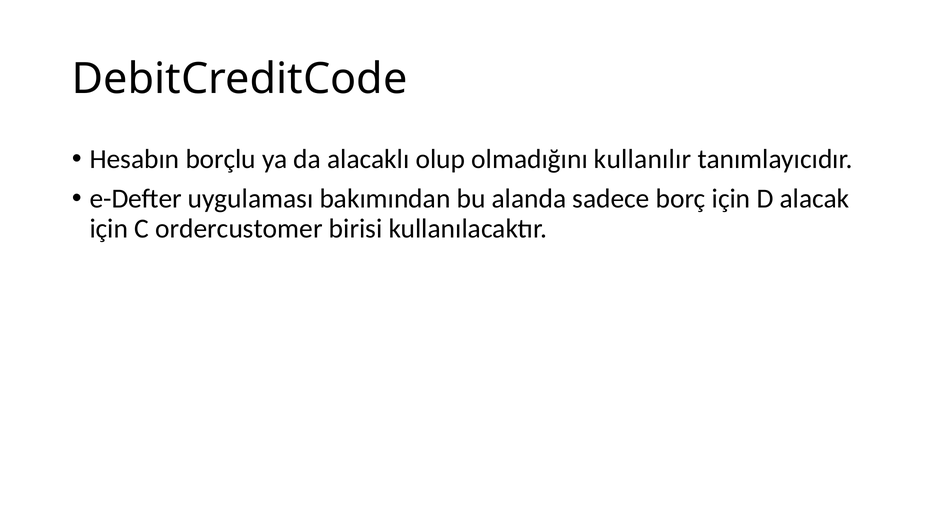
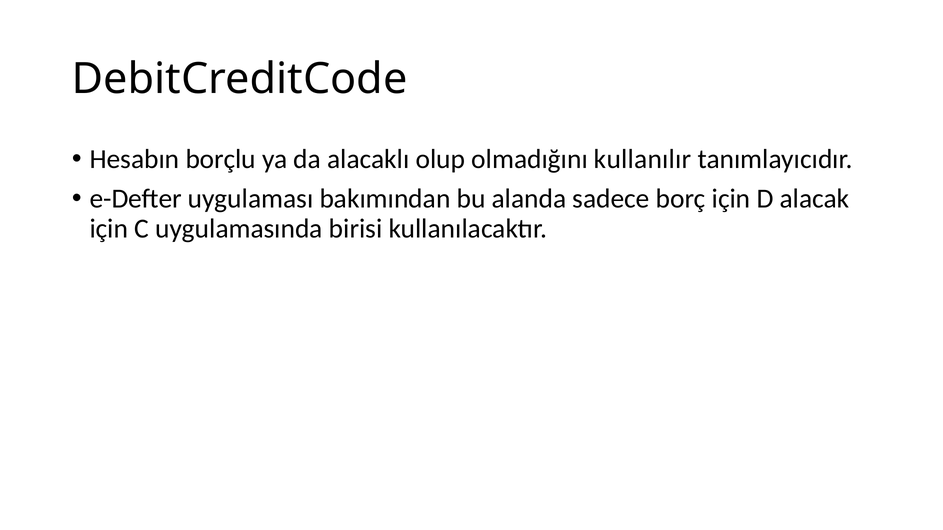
ordercustomer: ordercustomer -> uygulamasında (239, 229)
